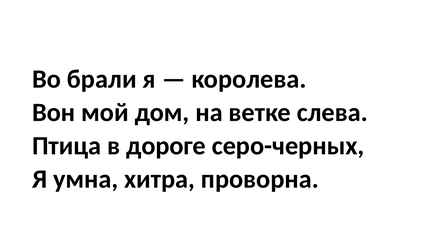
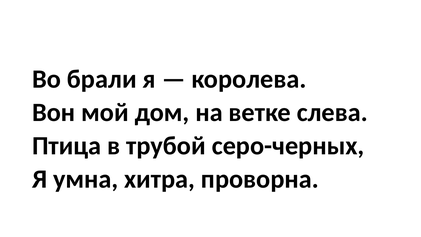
дороге: дороге -> трубой (166, 146)
